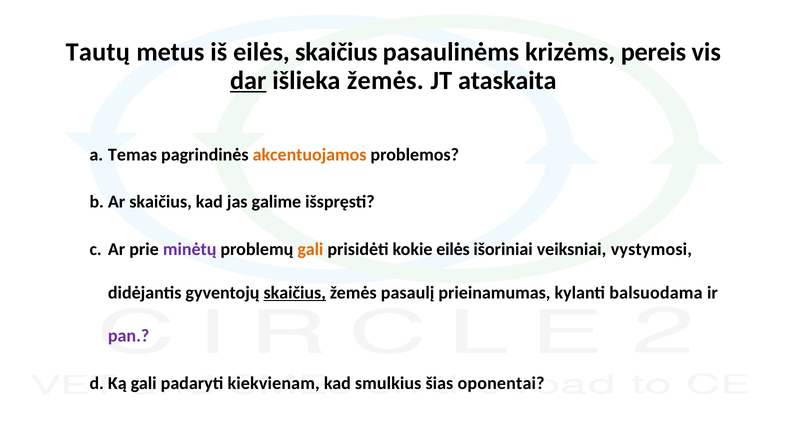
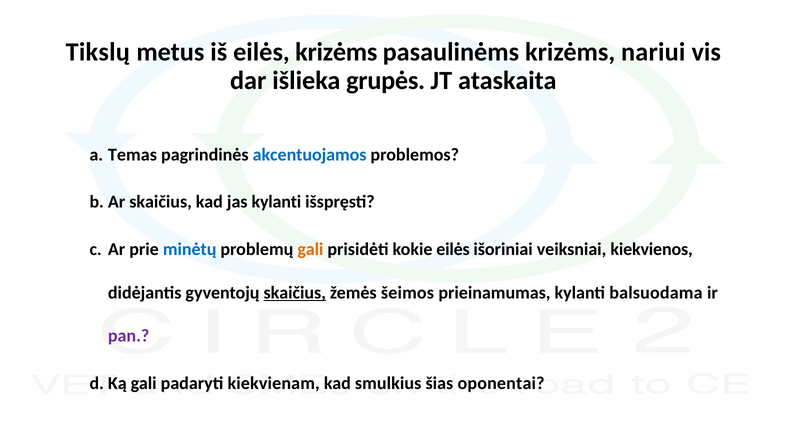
Tautų: Tautų -> Tikslų (98, 52)
eilės skaičius: skaičius -> krizėms (336, 52)
pereis: pereis -> nariui (653, 52)
dar underline: present -> none (248, 80)
išlieka žemės: žemės -> grupės (386, 80)
akcentuojamos colour: orange -> blue (310, 155)
jas galime: galime -> kylanti (276, 202)
minėtų colour: purple -> blue (190, 249)
vystymosi: vystymosi -> kiekvienos (652, 249)
pasaulį: pasaulį -> šeimos (407, 292)
